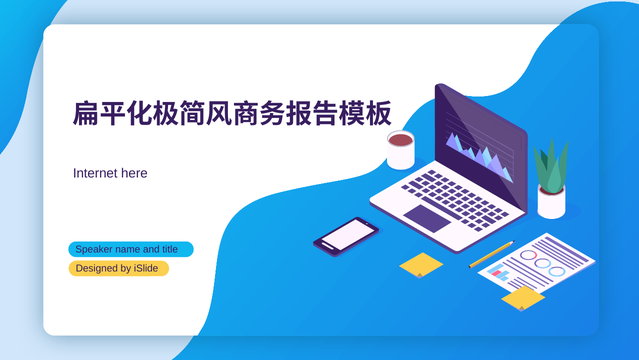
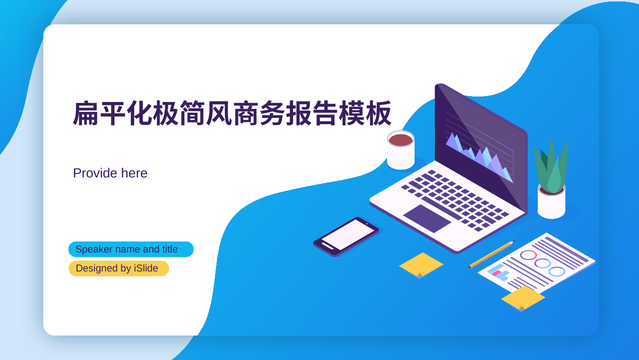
Internet: Internet -> Provide (95, 173)
